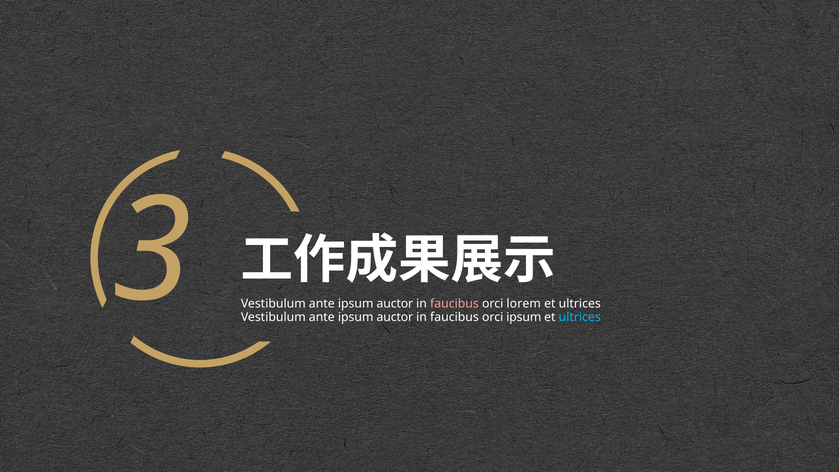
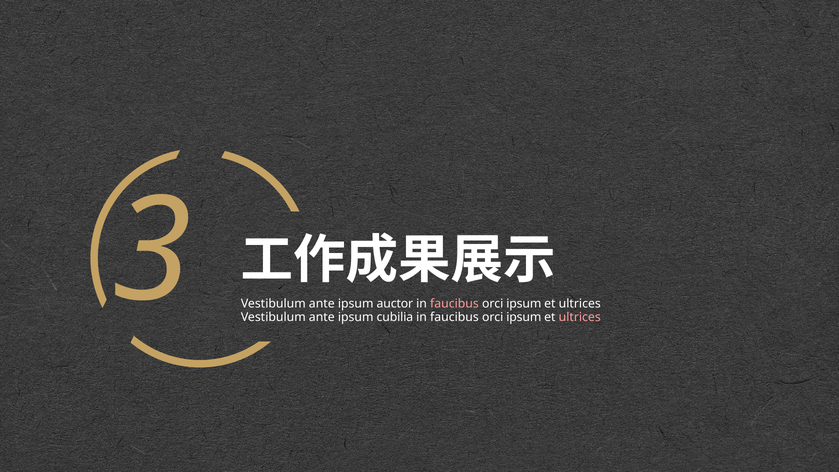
lorem: lorem -> ipsum (524, 304)
auctor: auctor -> cubilia (395, 317)
ultrices colour: light blue -> pink (580, 317)
